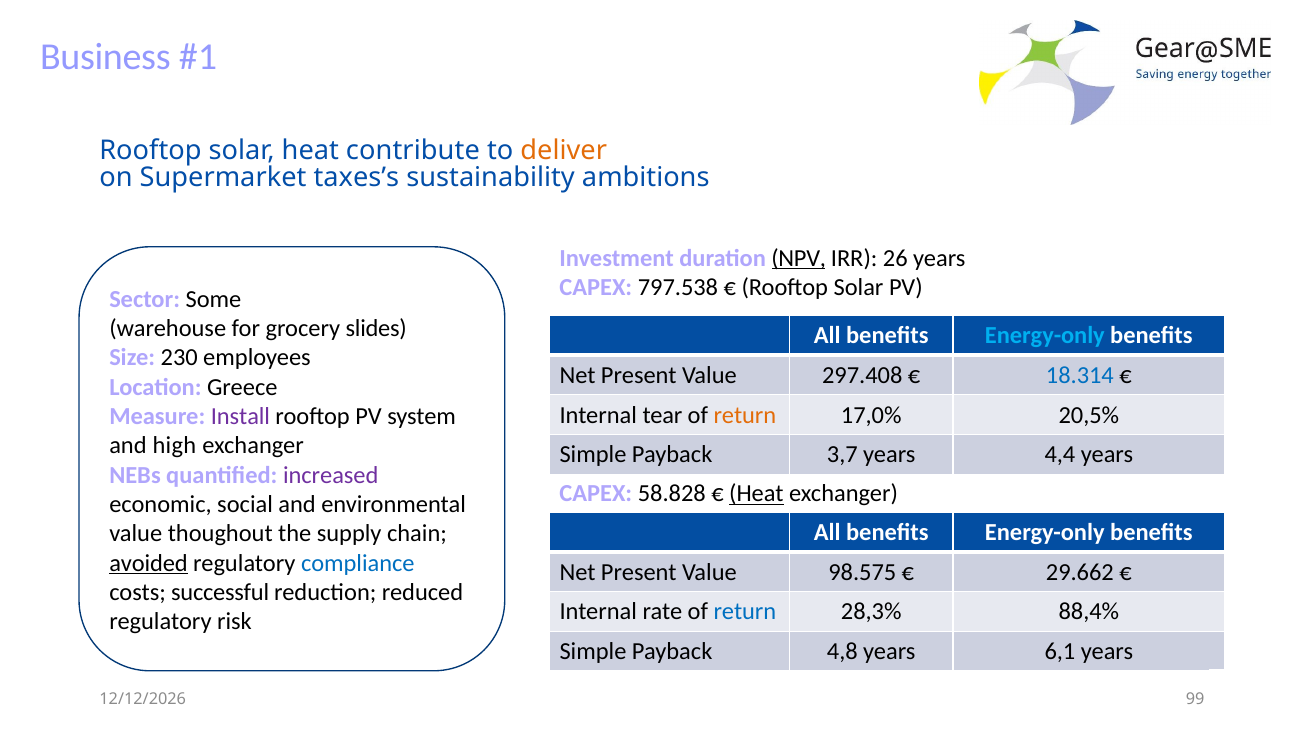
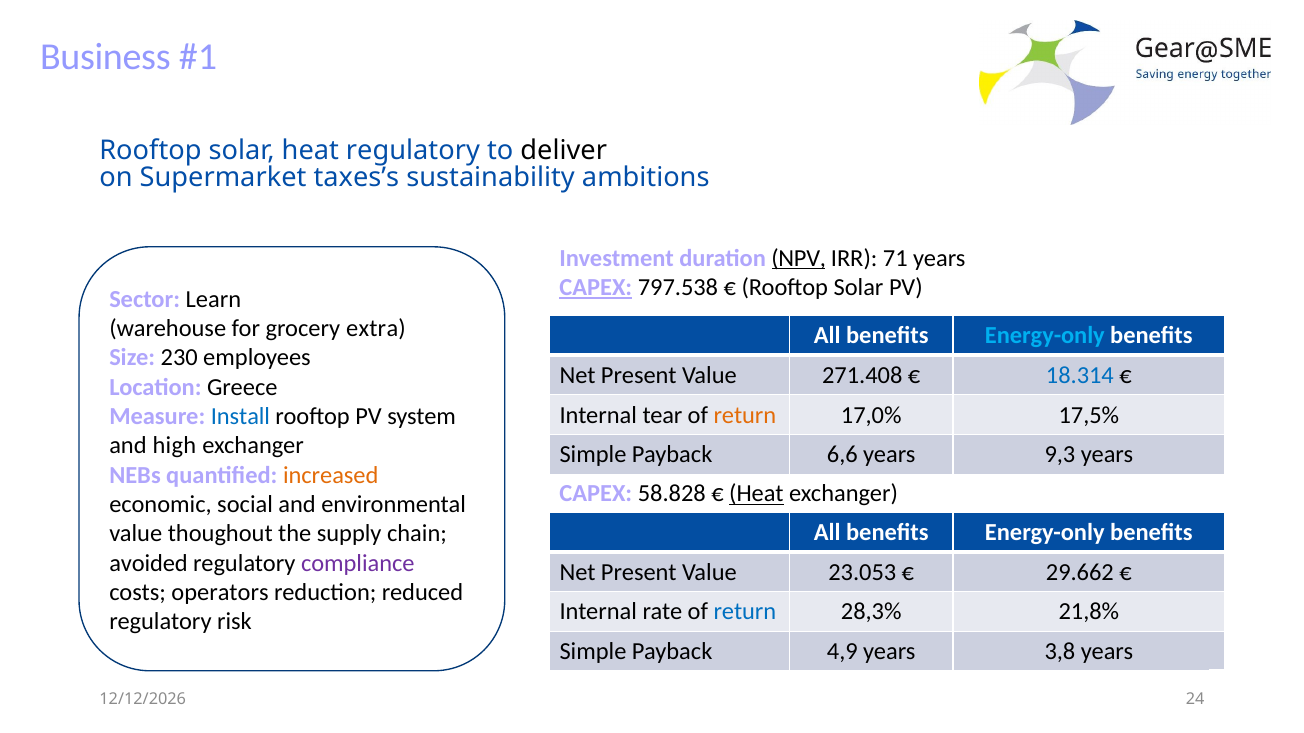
heat contribute: contribute -> regulatory (413, 151)
deliver colour: orange -> black (564, 151)
26: 26 -> 71 (895, 258)
CAPEX underline: none -> present (596, 288)
Some: Some -> Learn (213, 299)
slides: slides -> extra (376, 329)
297.408: 297.408 -> 271.408 (862, 376)
20,5%: 20,5% -> 17,5% (1089, 415)
Install colour: purple -> blue (240, 417)
3,7: 3,7 -> 6,6 (842, 455)
4,4: 4,4 -> 9,3 (1060, 455)
increased colour: purple -> orange (331, 475)
avoided underline: present -> none (149, 563)
compliance colour: blue -> purple (358, 563)
98.575: 98.575 -> 23.053 (862, 572)
successful: successful -> operators (220, 593)
88,4%: 88,4% -> 21,8% (1089, 612)
4,8: 4,8 -> 4,9 (842, 652)
6,1: 6,1 -> 3,8 (1060, 652)
99: 99 -> 24 (1195, 700)
